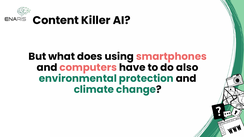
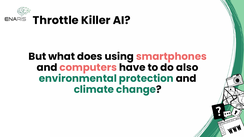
Content: Content -> Throttle (56, 20)
